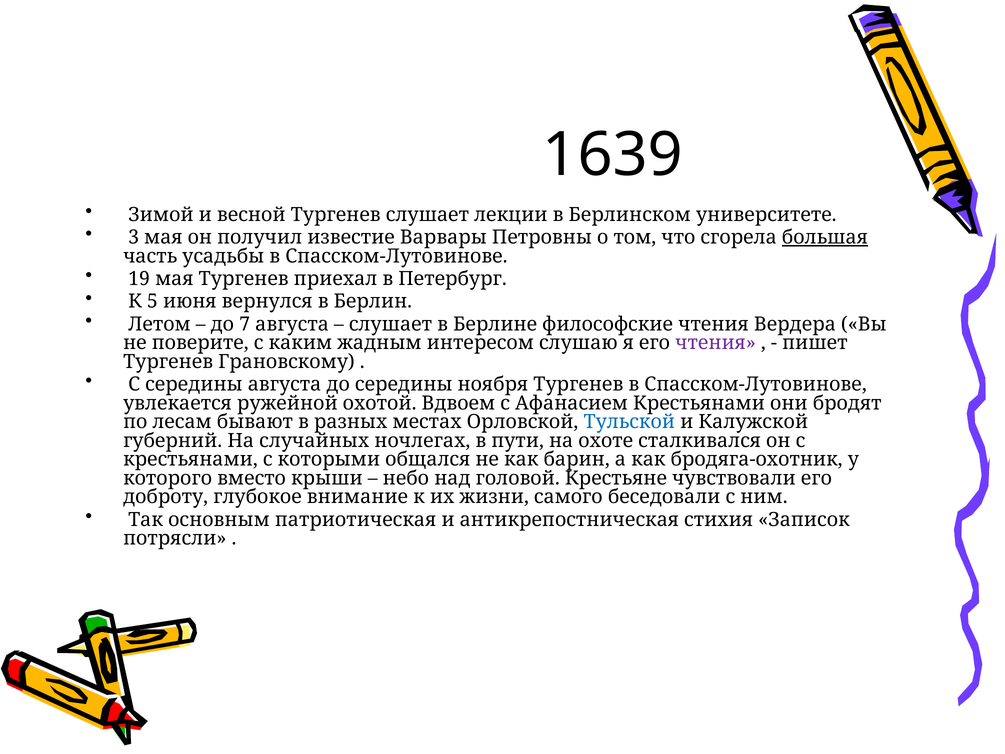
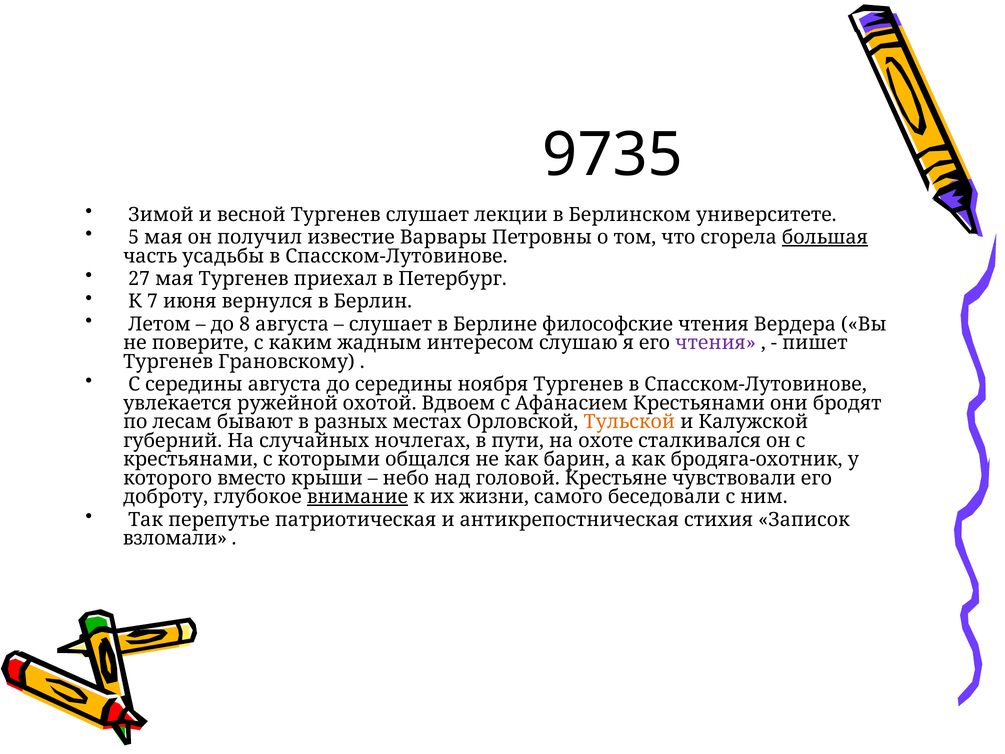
1639: 1639 -> 9735 (613, 155)
3: 3 -> 5 (134, 237)
19: 19 -> 27 (139, 279)
5: 5 -> 7 (152, 301)
7: 7 -> 8 (245, 324)
Тульской colour: blue -> orange (629, 422)
внимание underline: none -> present (357, 497)
основным: основным -> перепутье (219, 519)
потрясли: потрясли -> взломали (175, 538)
